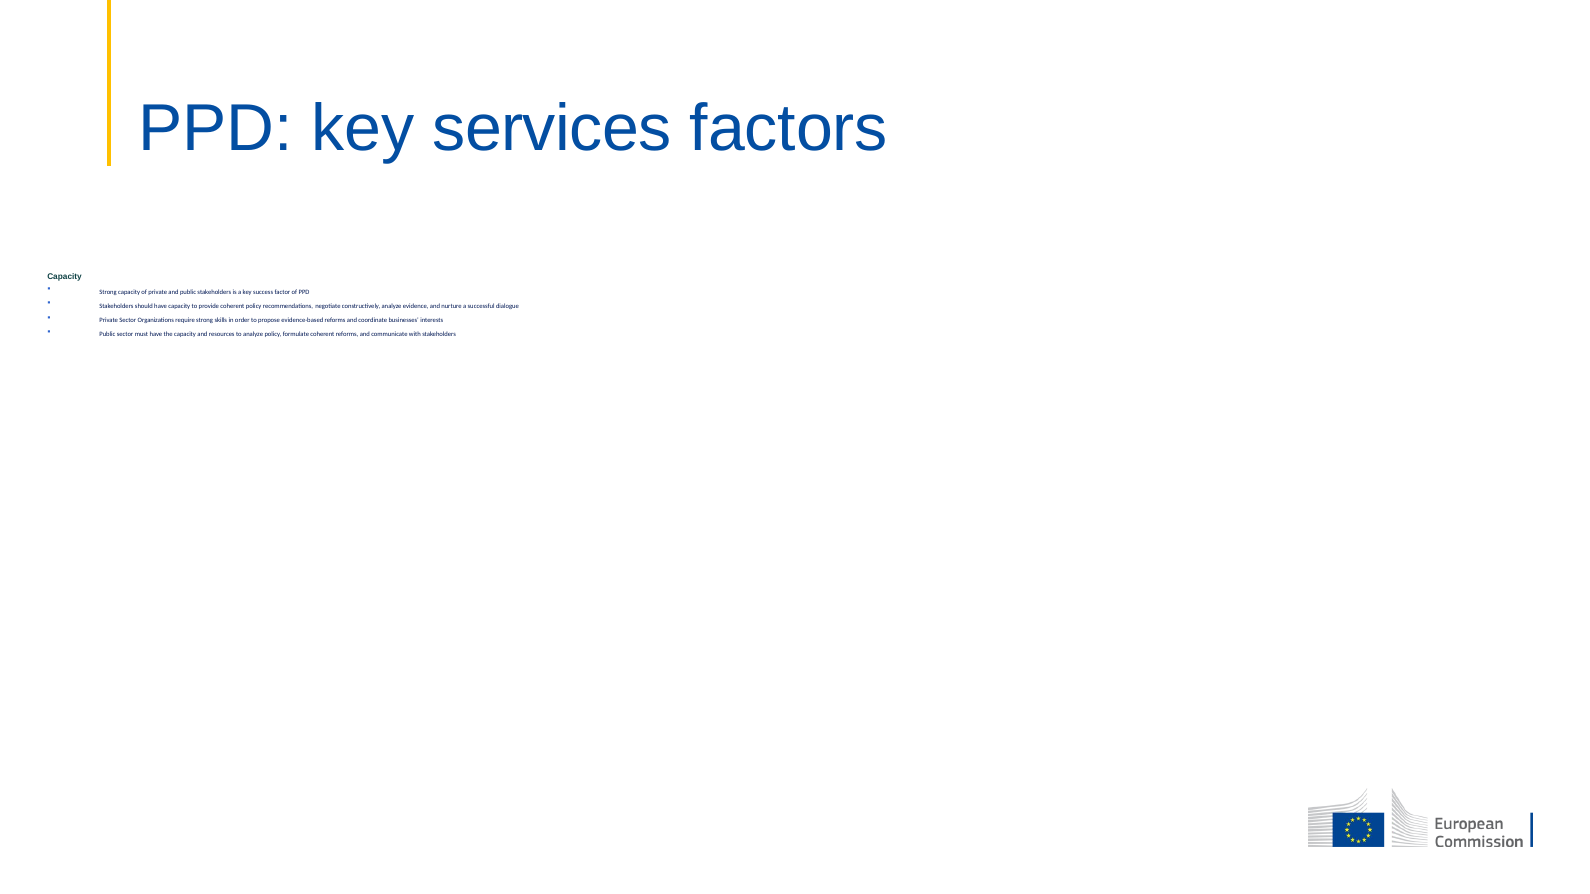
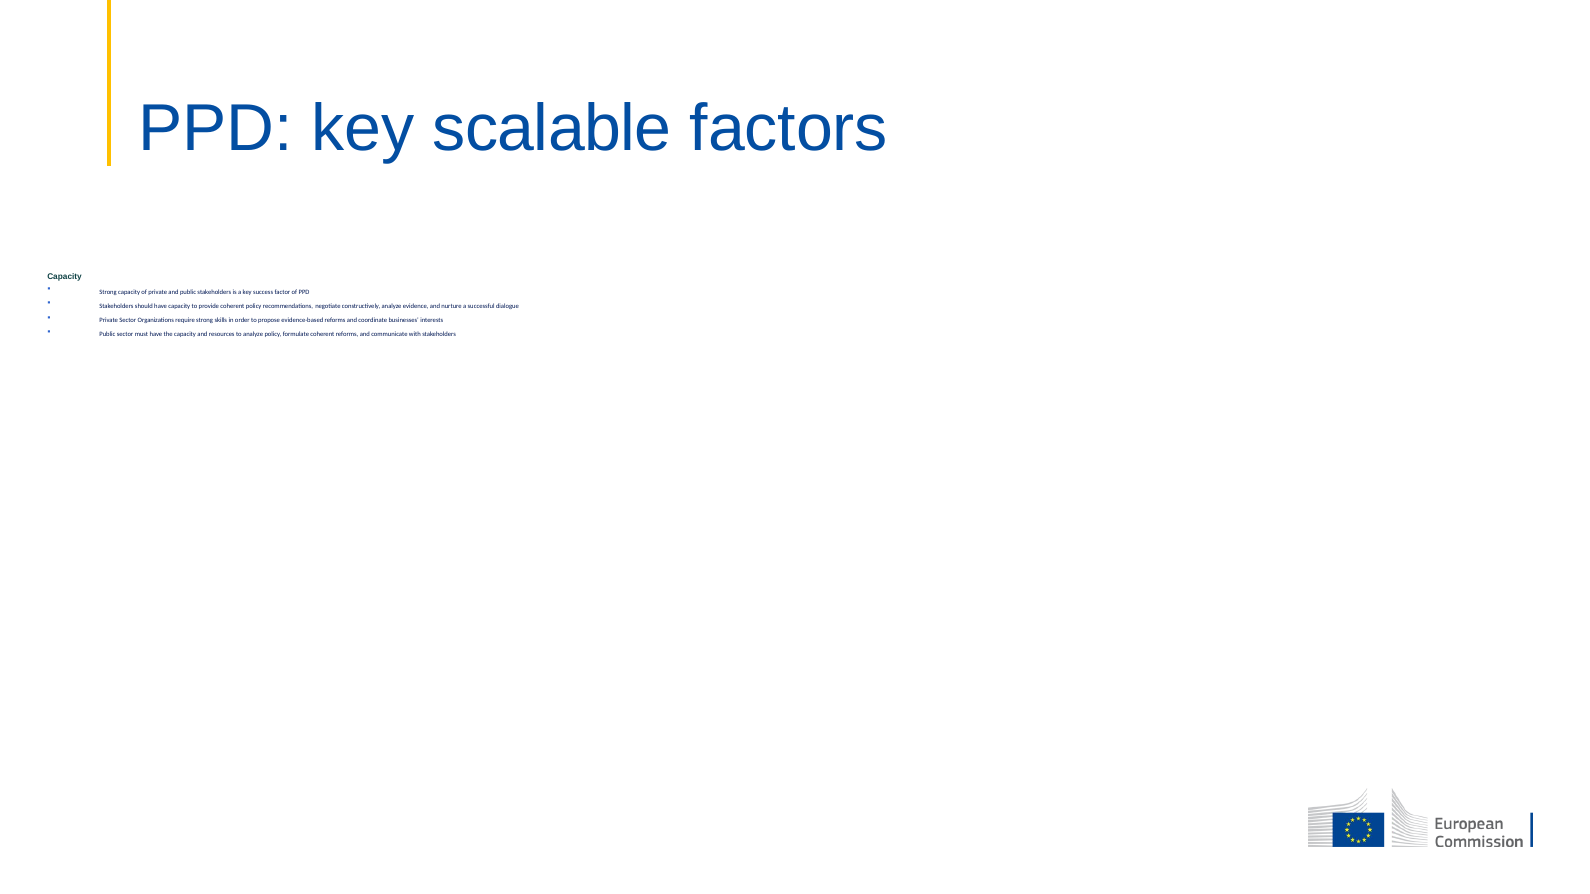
services: services -> scalable (552, 129)
